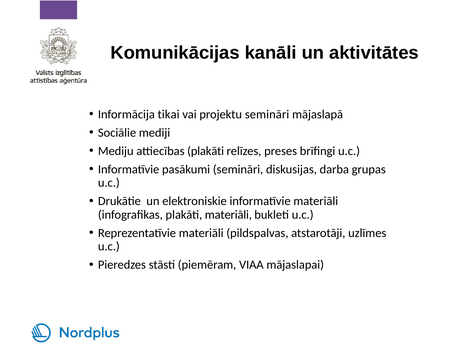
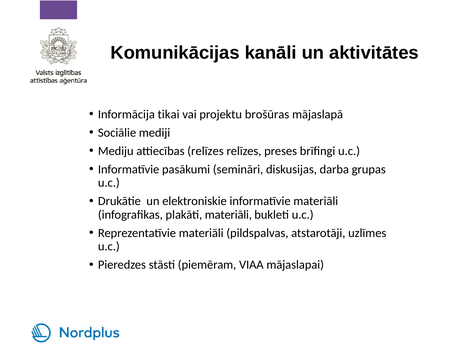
projektu semināri: semināri -> brošūras (267, 114)
attiecības plakāti: plakāti -> relīzes (206, 151)
